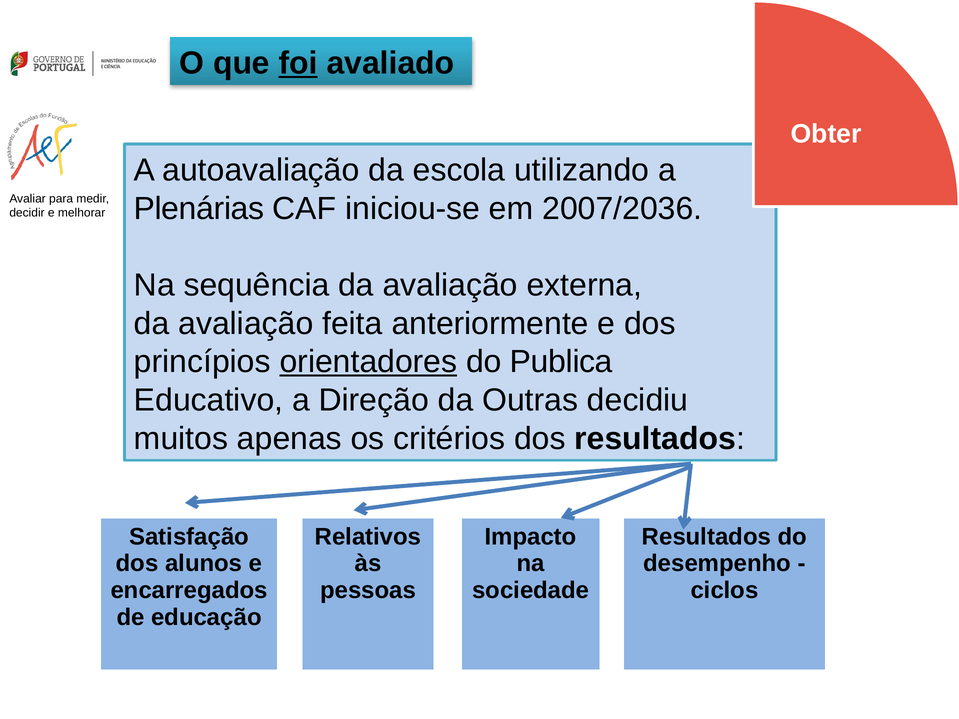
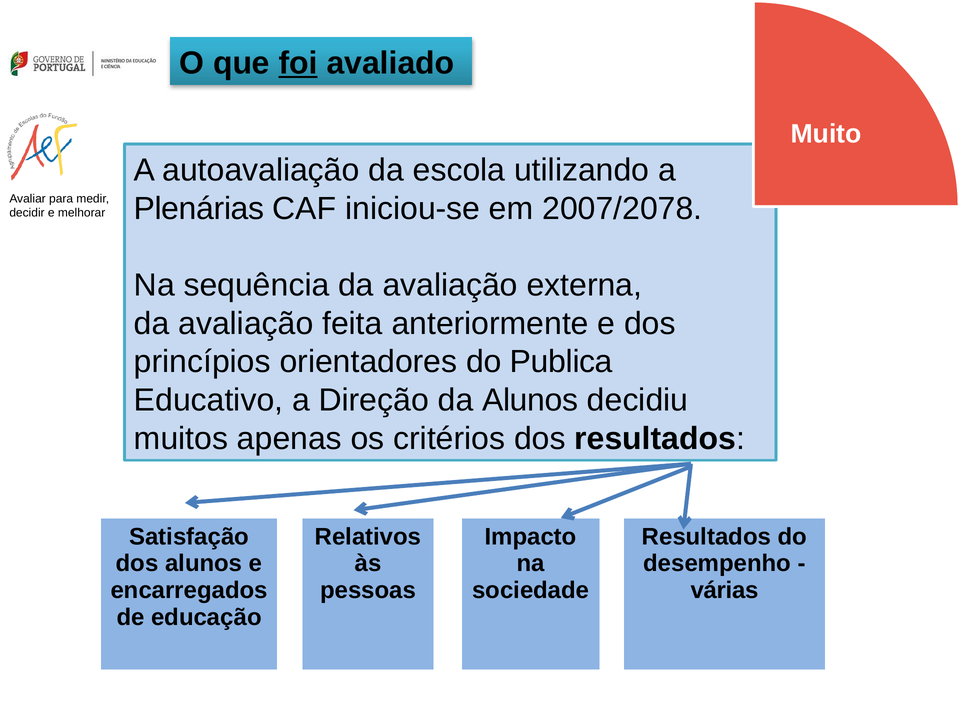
Obter: Obter -> Muito (826, 134)
2007/2036: 2007/2036 -> 2007/2078 (622, 209)
orientadores underline: present -> none (368, 362)
da Outras: Outras -> Alunos (530, 400)
ciclos: ciclos -> várias (725, 591)
